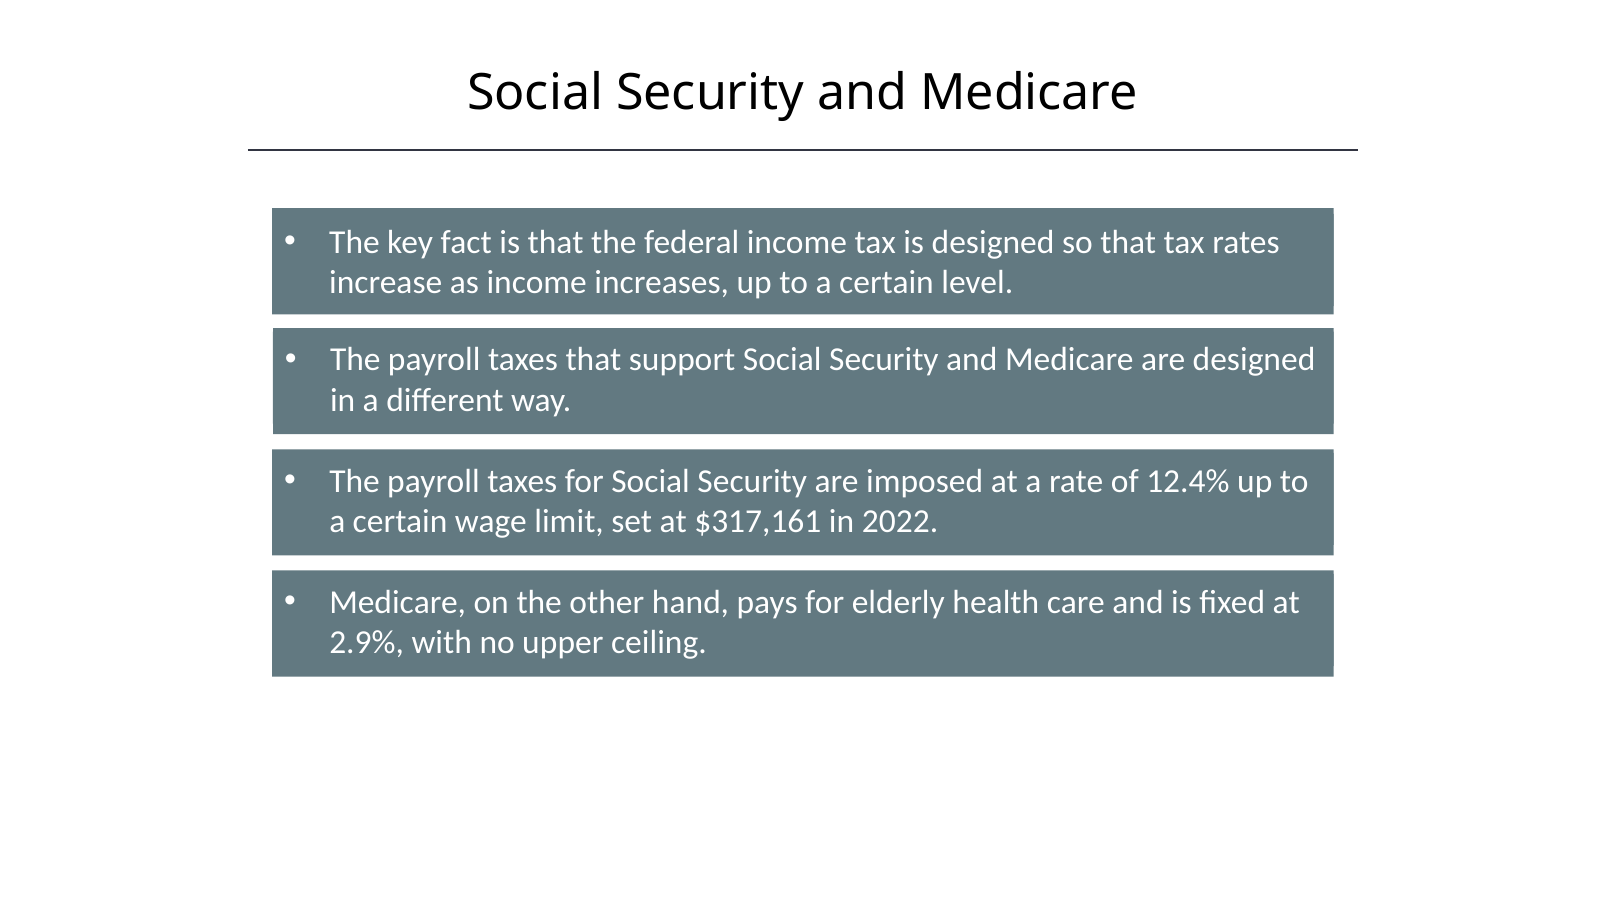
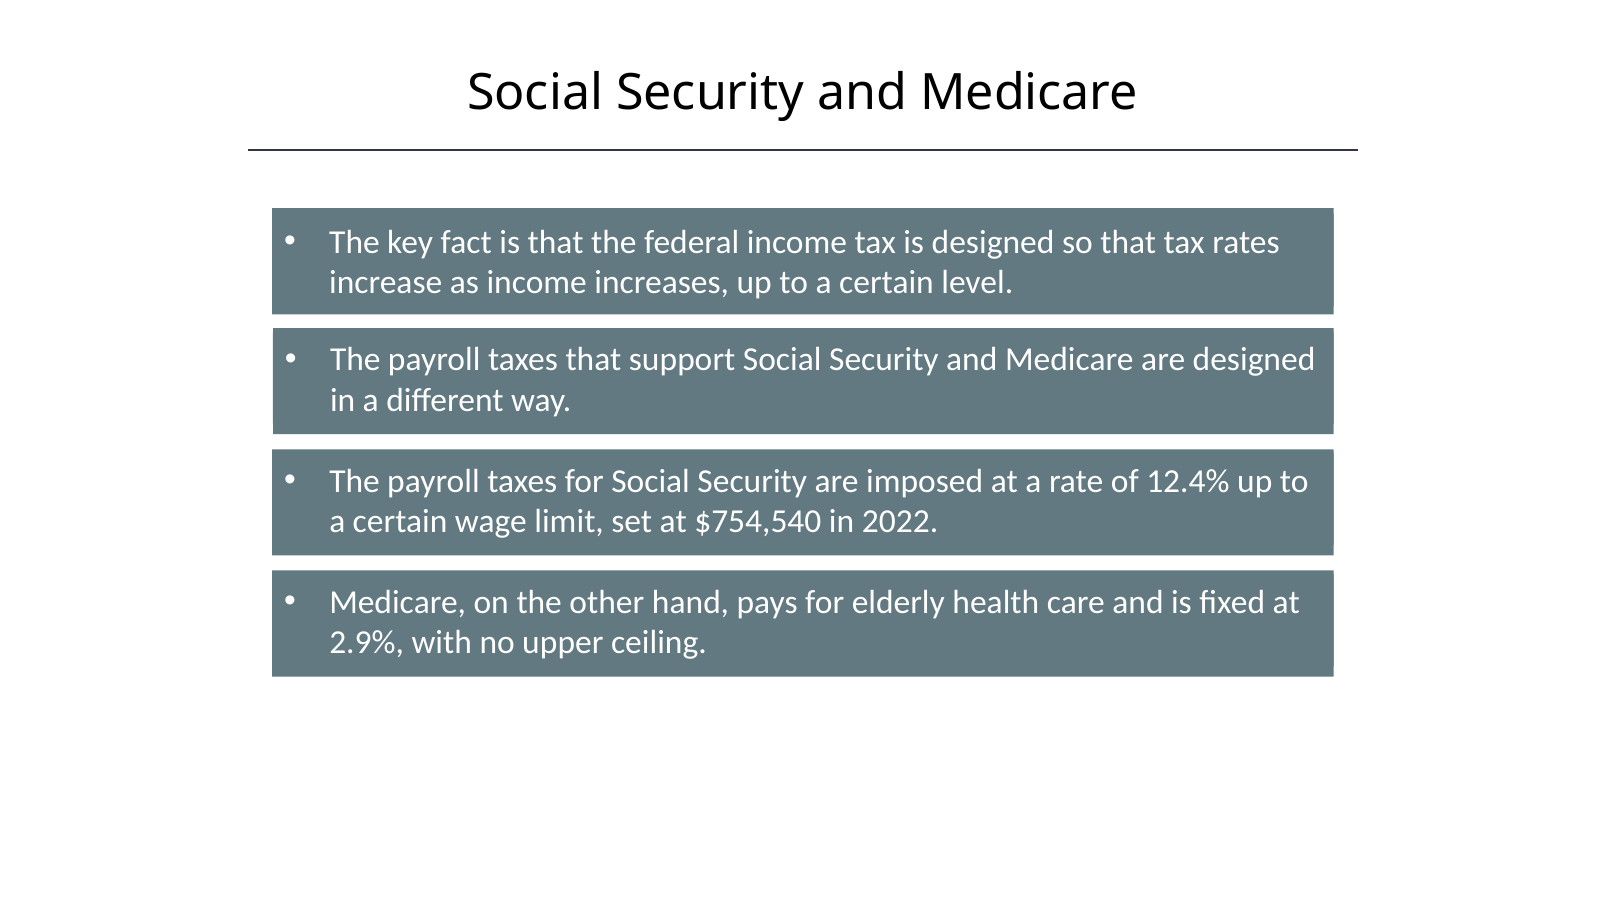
$317,161: $317,161 -> $754,540 (758, 522)
